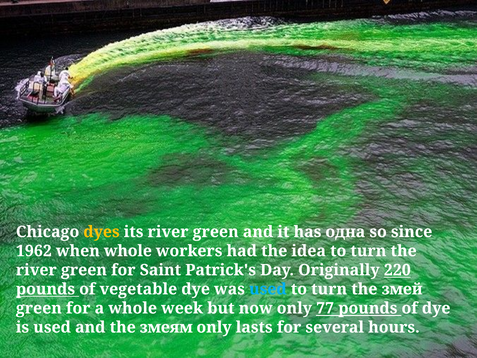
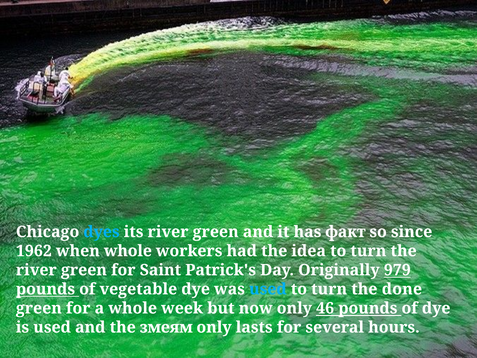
dyes colour: yellow -> light blue (101, 232)
одна: одна -> факт (345, 232)
220: 220 -> 979 (397, 270)
змей: змей -> done (402, 289)
77: 77 -> 46 (325, 308)
